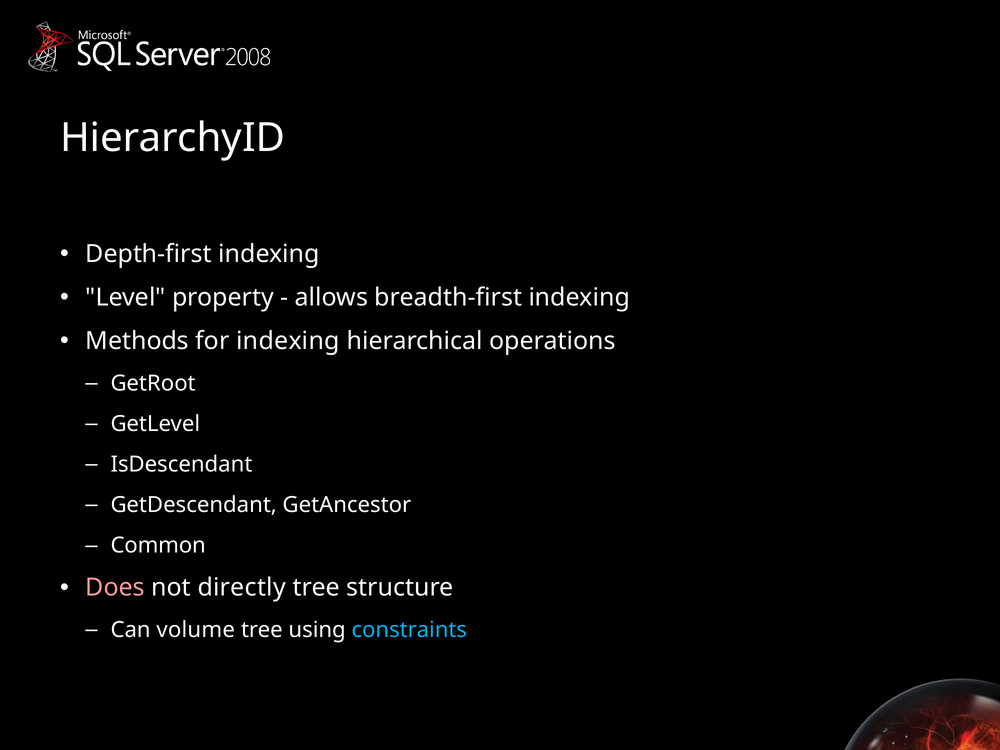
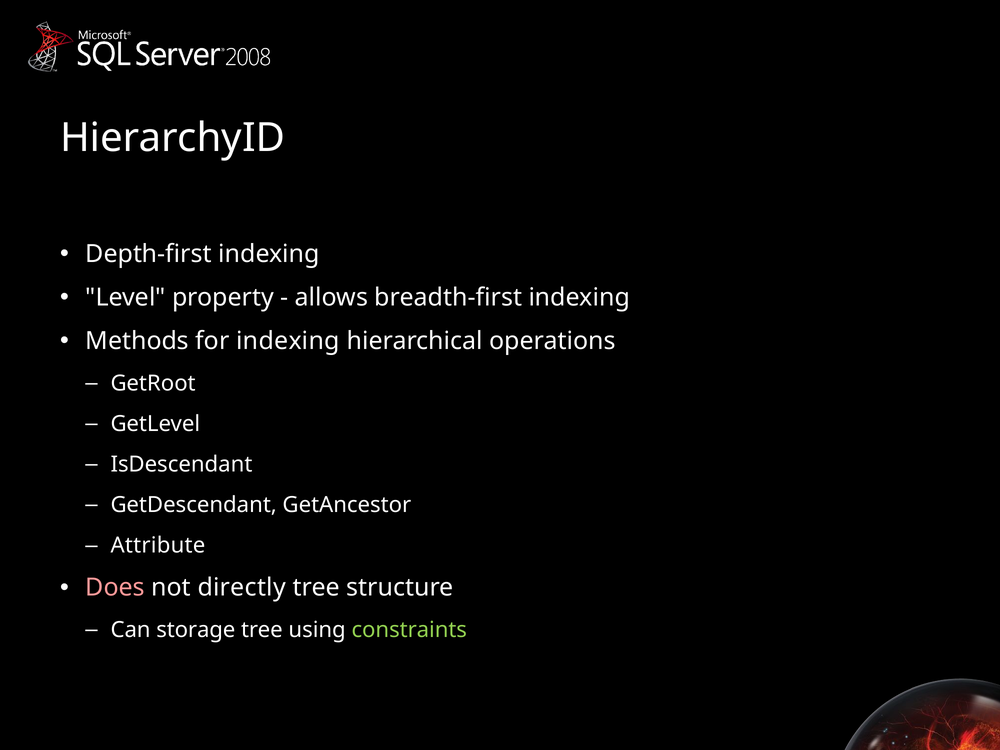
Common: Common -> Attribute (158, 546)
volume: volume -> storage (196, 630)
constraints colour: light blue -> light green (409, 630)
